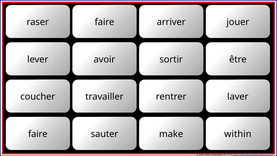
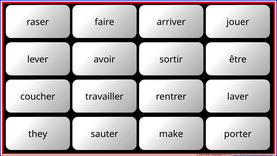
faire: faire -> they (38, 134)
within: within -> porter (238, 134)
